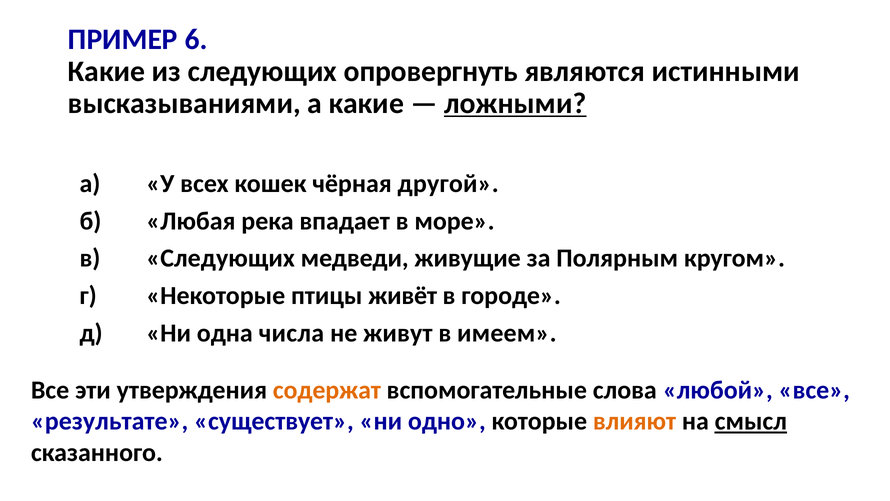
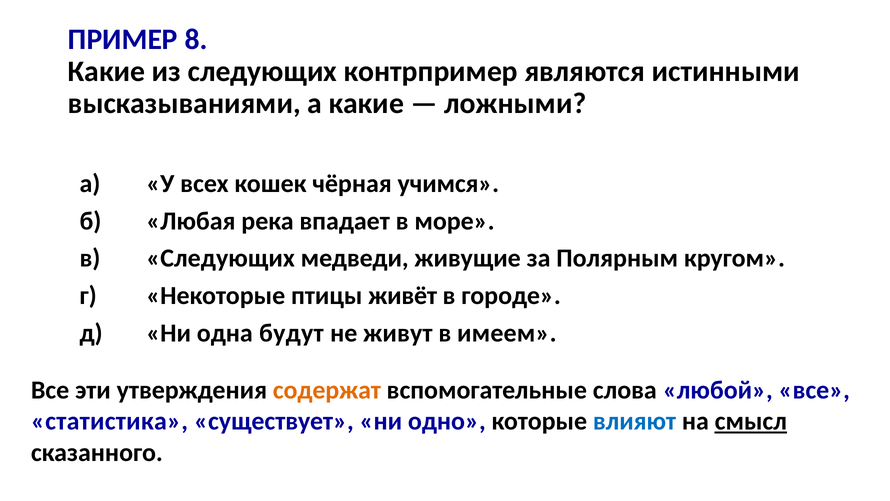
6: 6 -> 8 (196, 39)
опровергнуть: опровергнуть -> контрпример (431, 71)
ложными underline: present -> none (515, 103)
другой: другой -> учимся (448, 184)
числа: числа -> будут (291, 333)
результате: результате -> статистика (109, 421)
влияют colour: orange -> blue (635, 421)
